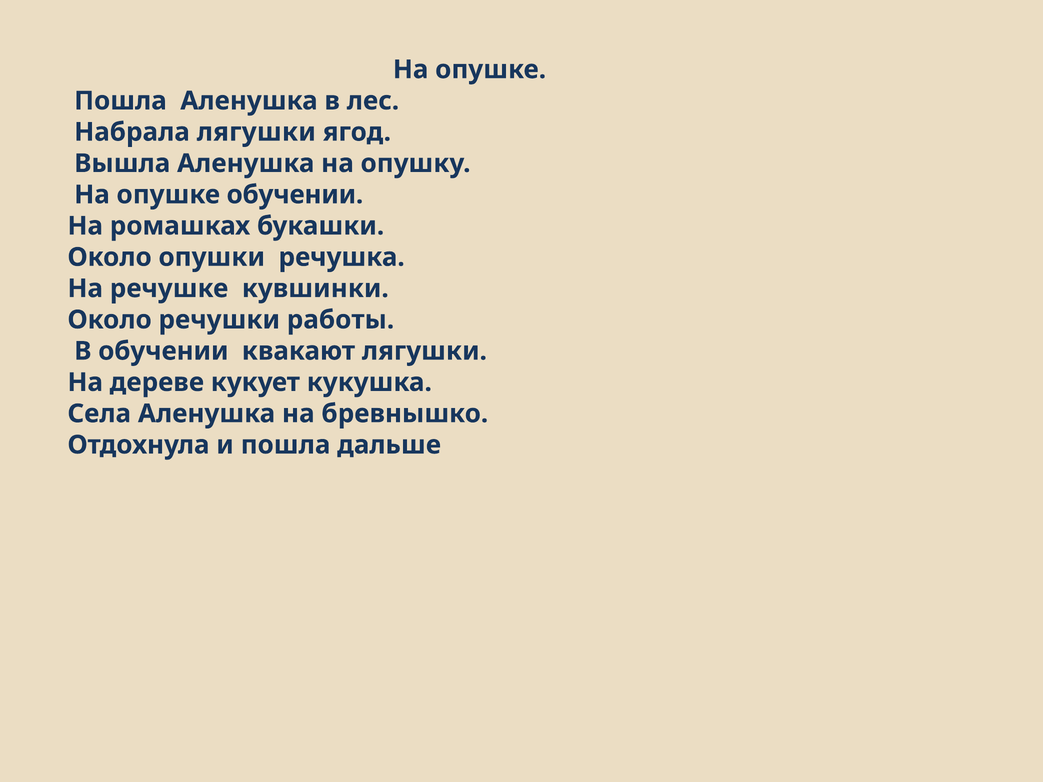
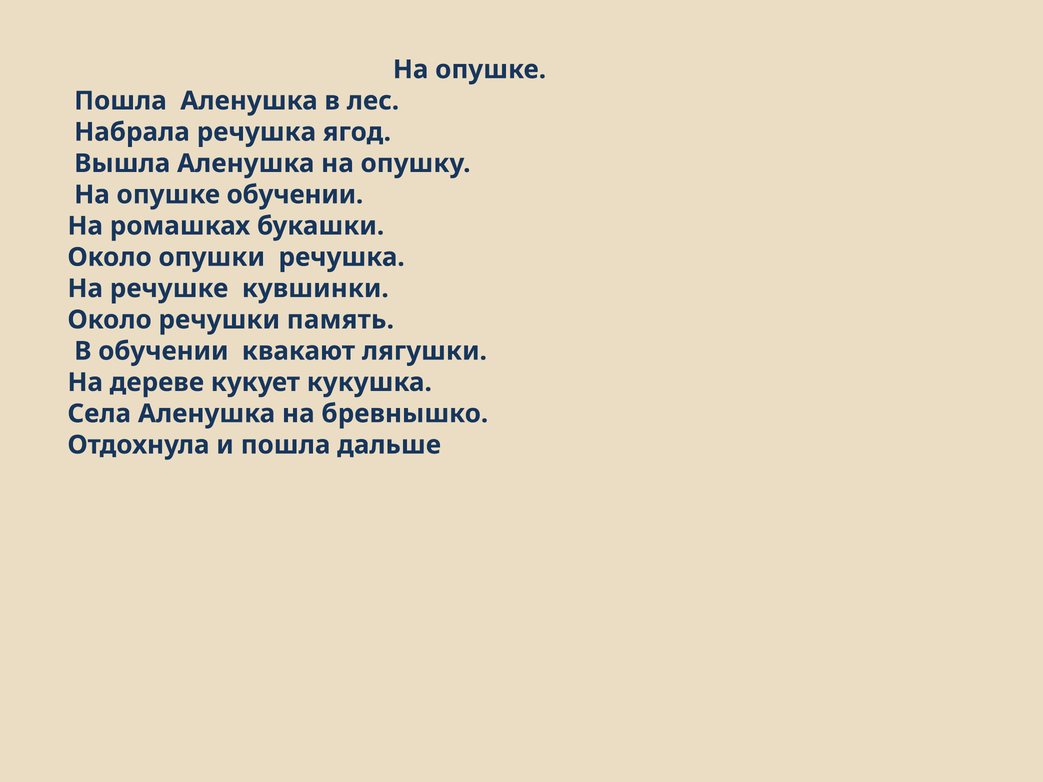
Набрала лягушки: лягушки -> речушка (256, 132)
работы: работы -> память (340, 320)
